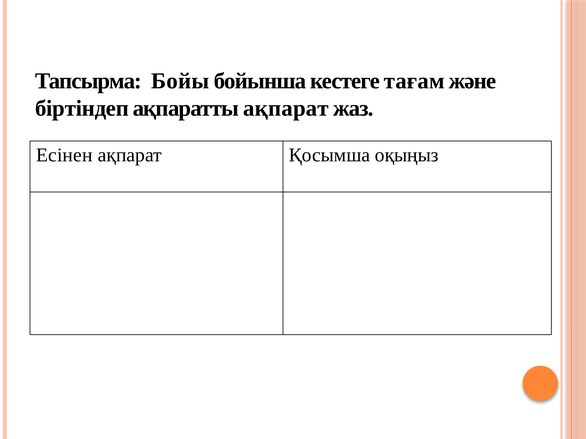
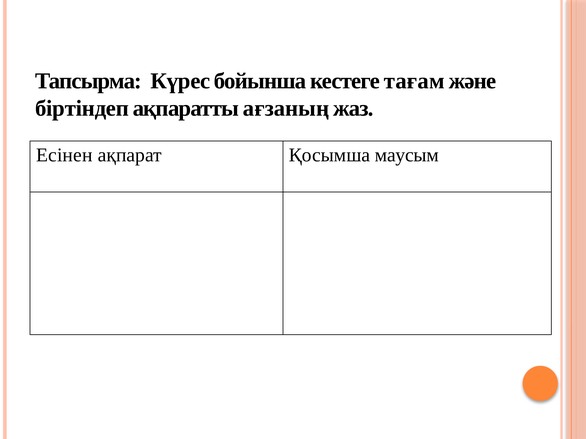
Бойы: Бойы -> Күрес (180, 81)
ақпаратты ақпарат: ақпарат -> ағзаның (286, 108)
оқыңыз: оқыңыз -> маусым (407, 155)
